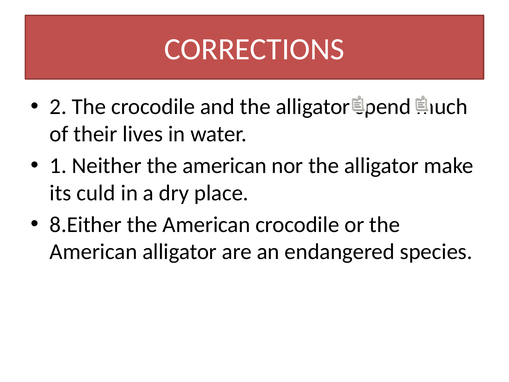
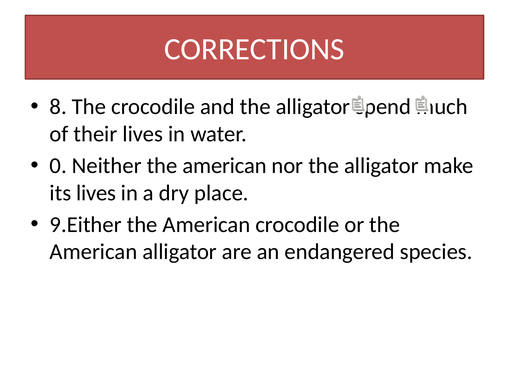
2: 2 -> 8 (58, 107)
1: 1 -> 0 (58, 166)
its culd: culd -> lives (96, 193)
8.Either: 8.Either -> 9.Either (86, 224)
